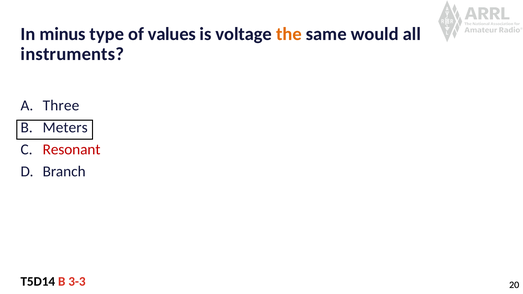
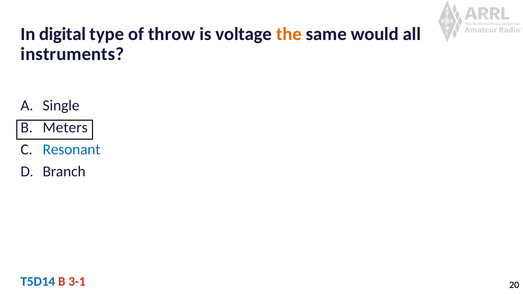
minus: minus -> digital (63, 34)
values: values -> throw (172, 34)
Three: Three -> Single (61, 106)
Resonant colour: red -> blue (72, 150)
T5D14 colour: black -> blue (38, 282)
3-3: 3-3 -> 3-1 (77, 282)
